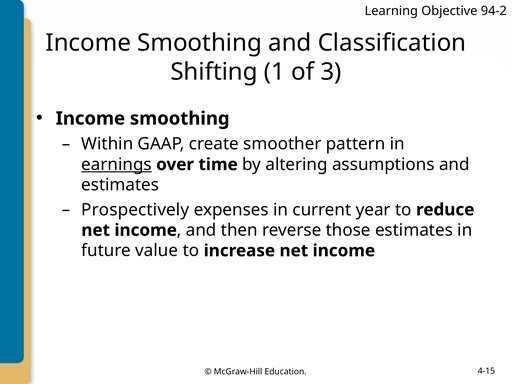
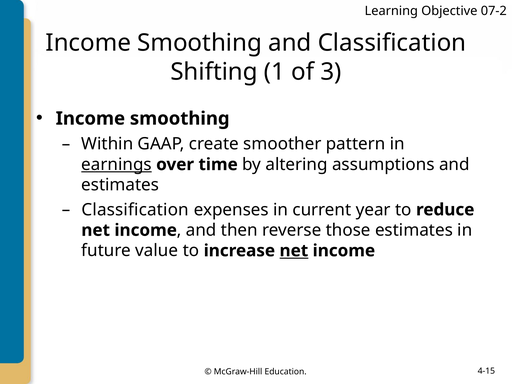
94-2: 94-2 -> 07-2 (494, 11)
Prospectively: Prospectively -> Classification (135, 210)
net underline: none -> present (294, 251)
